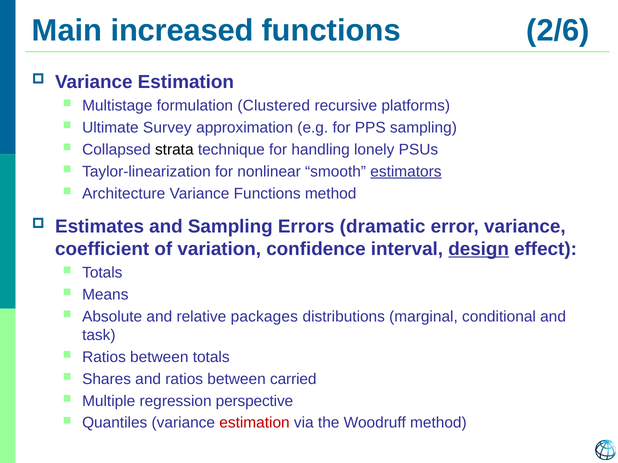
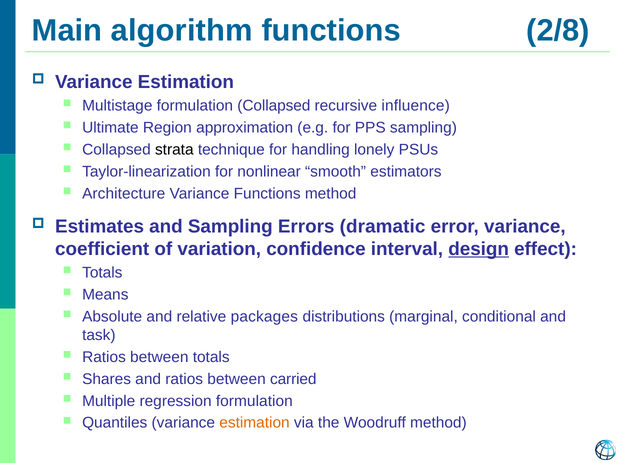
increased: increased -> algorithm (182, 30)
2/6: 2/6 -> 2/8 (558, 30)
formulation Clustered: Clustered -> Collapsed (274, 106)
platforms: platforms -> influence (416, 106)
Survey: Survey -> Region (167, 128)
estimators underline: present -> none (406, 172)
regression perspective: perspective -> formulation (254, 401)
estimation colour: red -> orange (255, 423)
